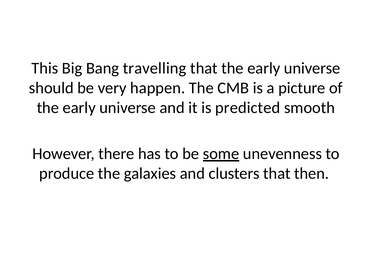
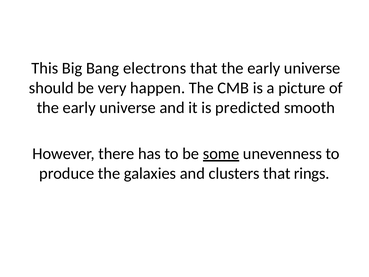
travelling: travelling -> electrons (155, 68)
then: then -> rings (312, 173)
